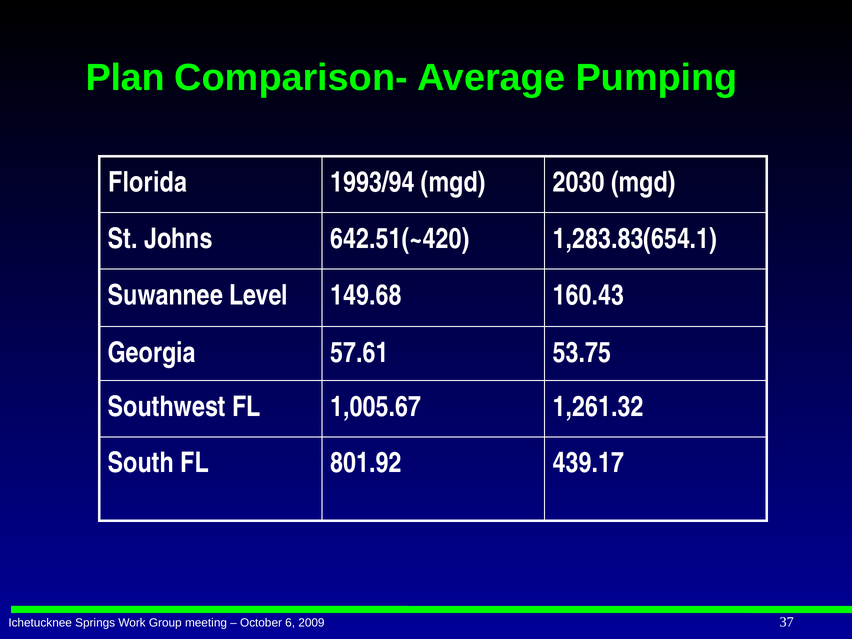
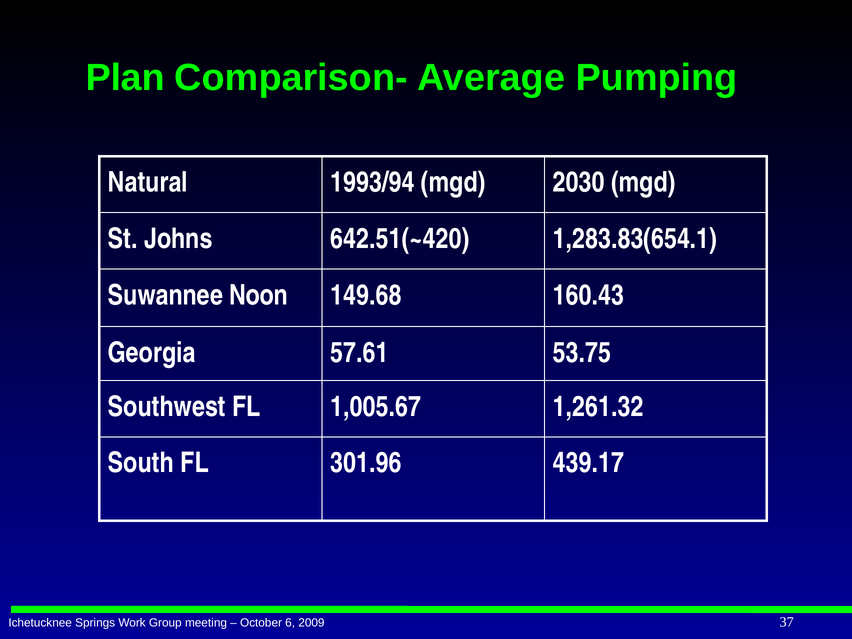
Florida: Florida -> Natural (148, 182)
Level: Level -> Noon (259, 295)
801.92: 801.92 -> 301.96 (366, 463)
